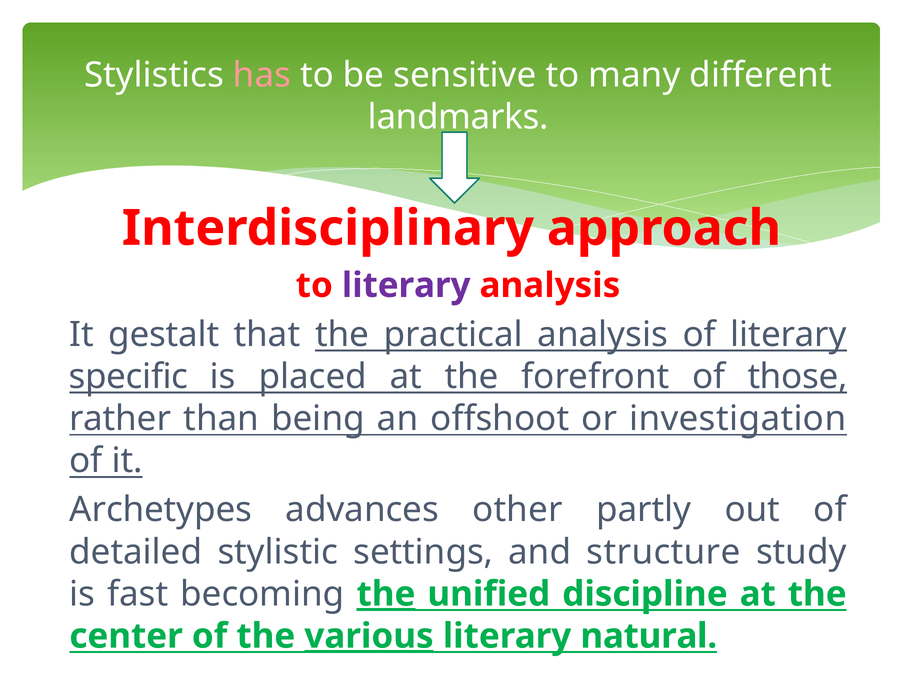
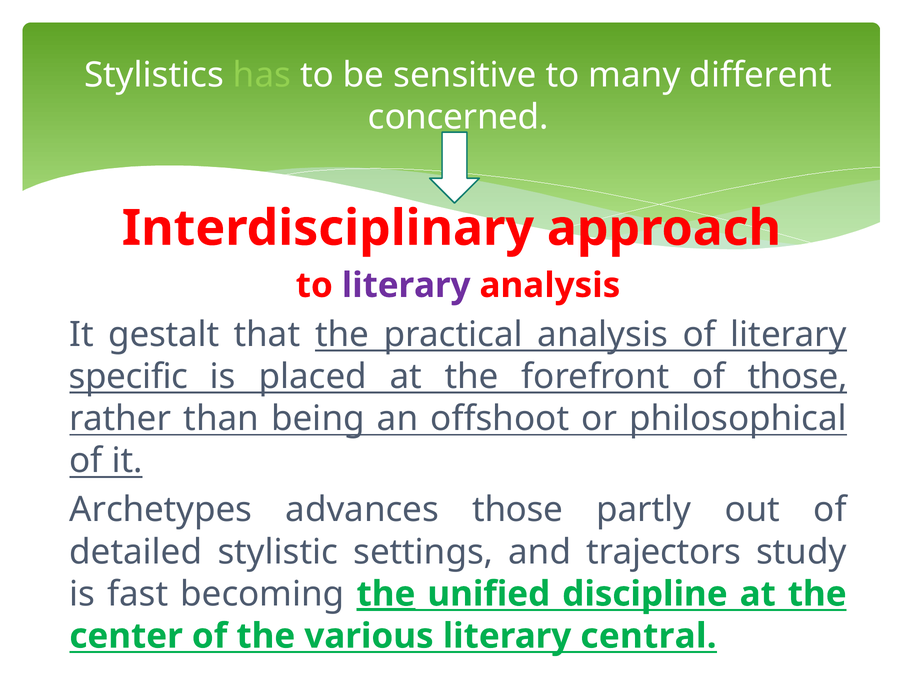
has colour: pink -> light green (262, 75)
landmarks: landmarks -> concerned (458, 117)
investigation: investigation -> philosophical (738, 419)
advances other: other -> those (518, 510)
structure: structure -> trajectors (664, 552)
various underline: present -> none (369, 637)
natural: natural -> central (648, 637)
